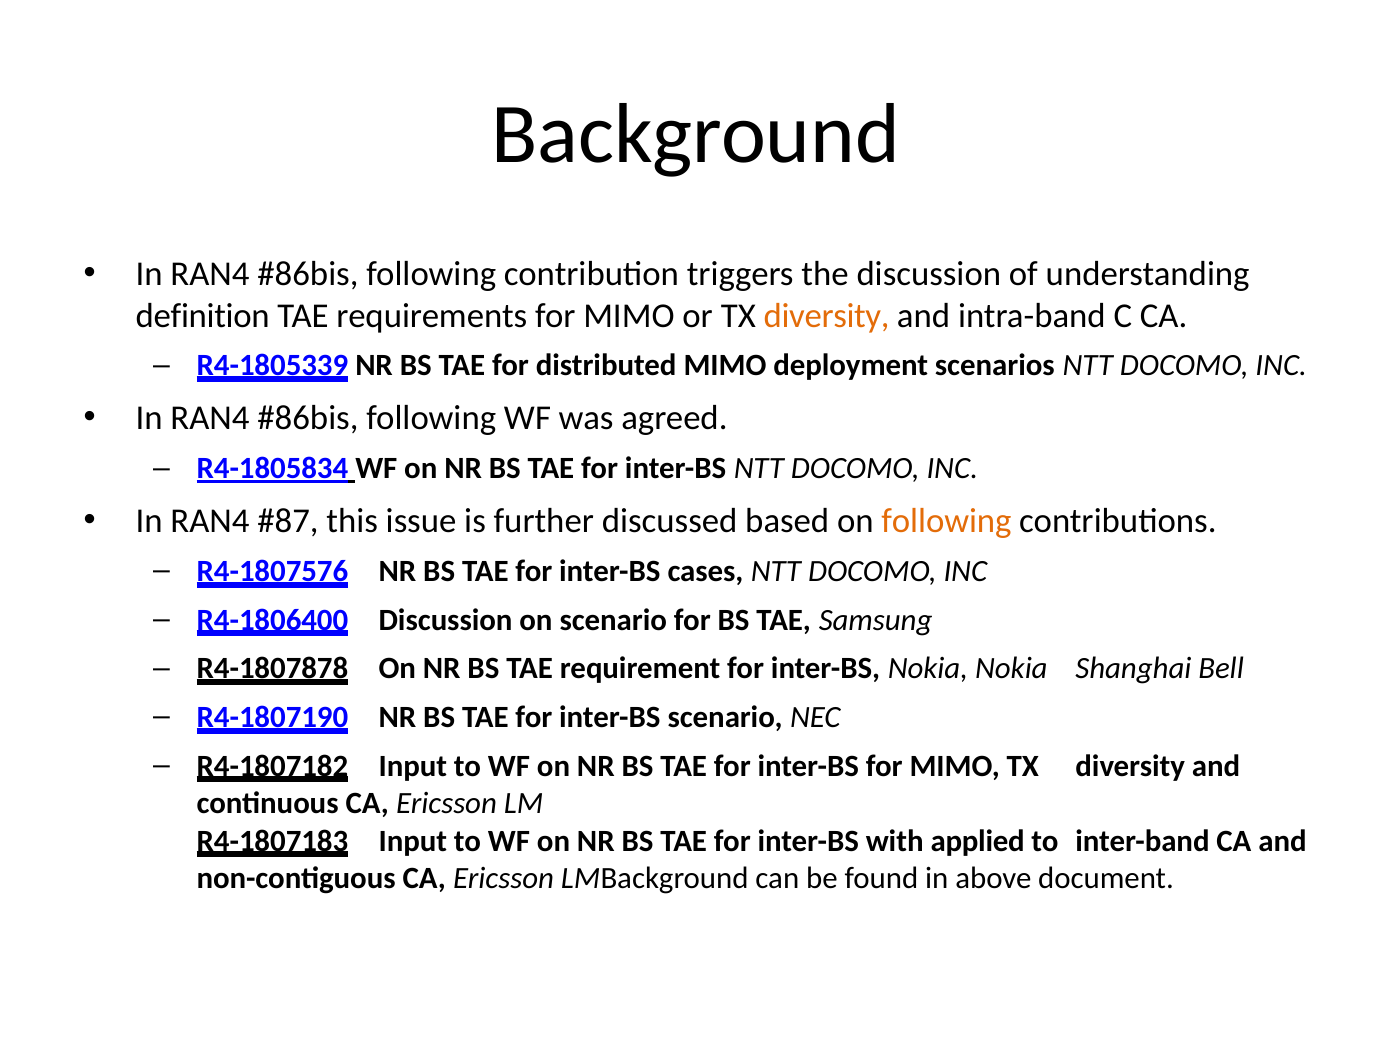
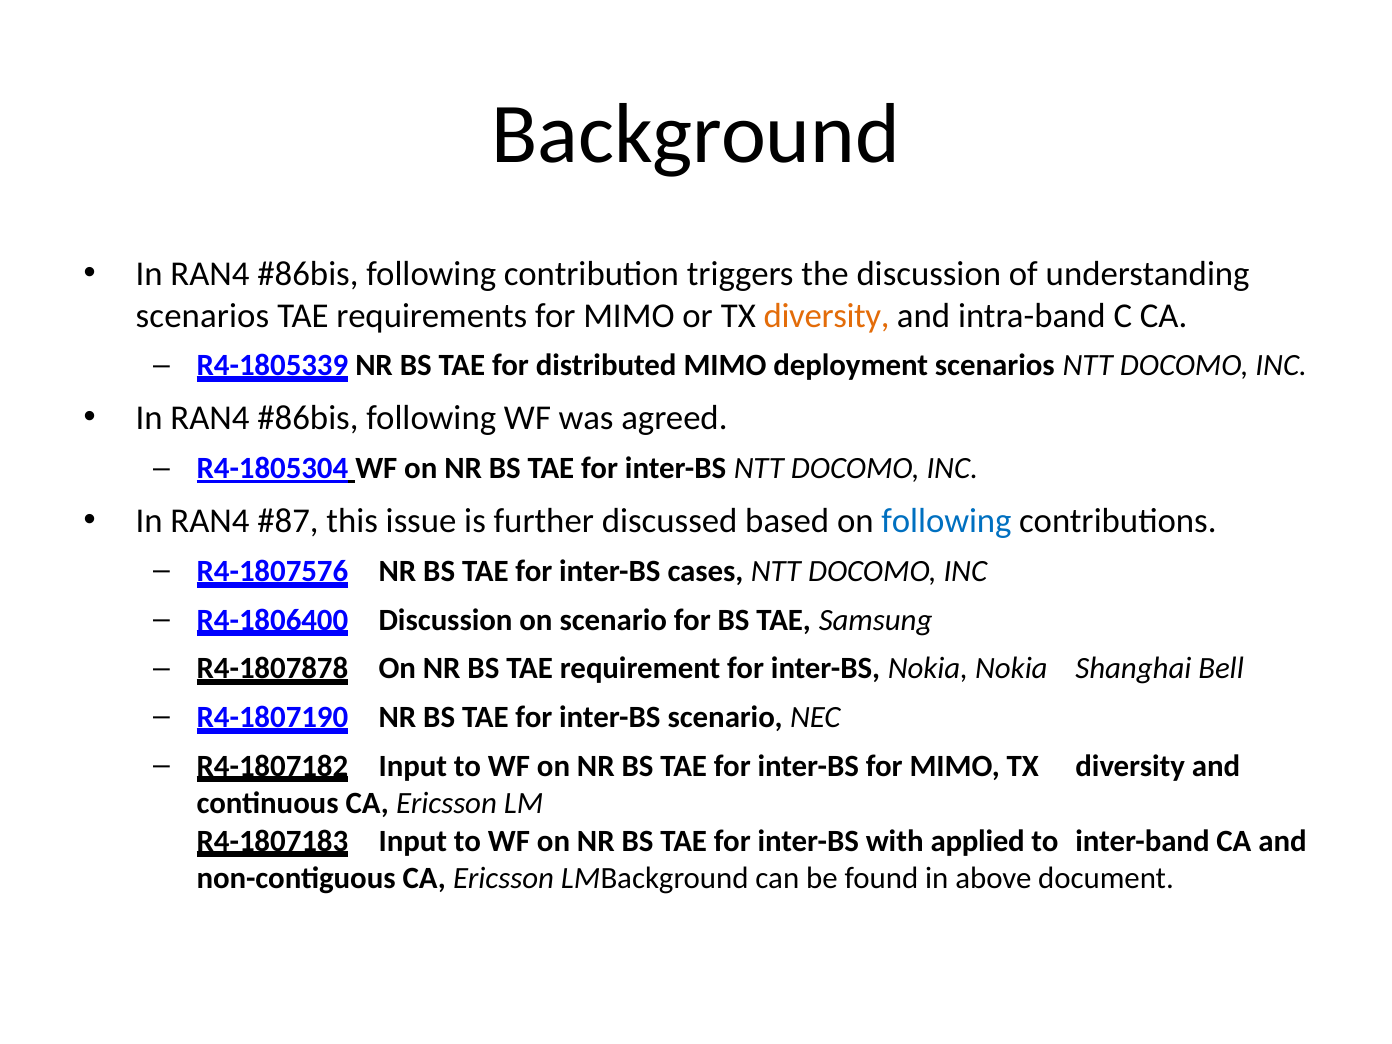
definition: definition -> scenarios (203, 316)
R4-1805834: R4-1805834 -> R4-1805304 (272, 468)
following colour: orange -> blue (946, 521)
